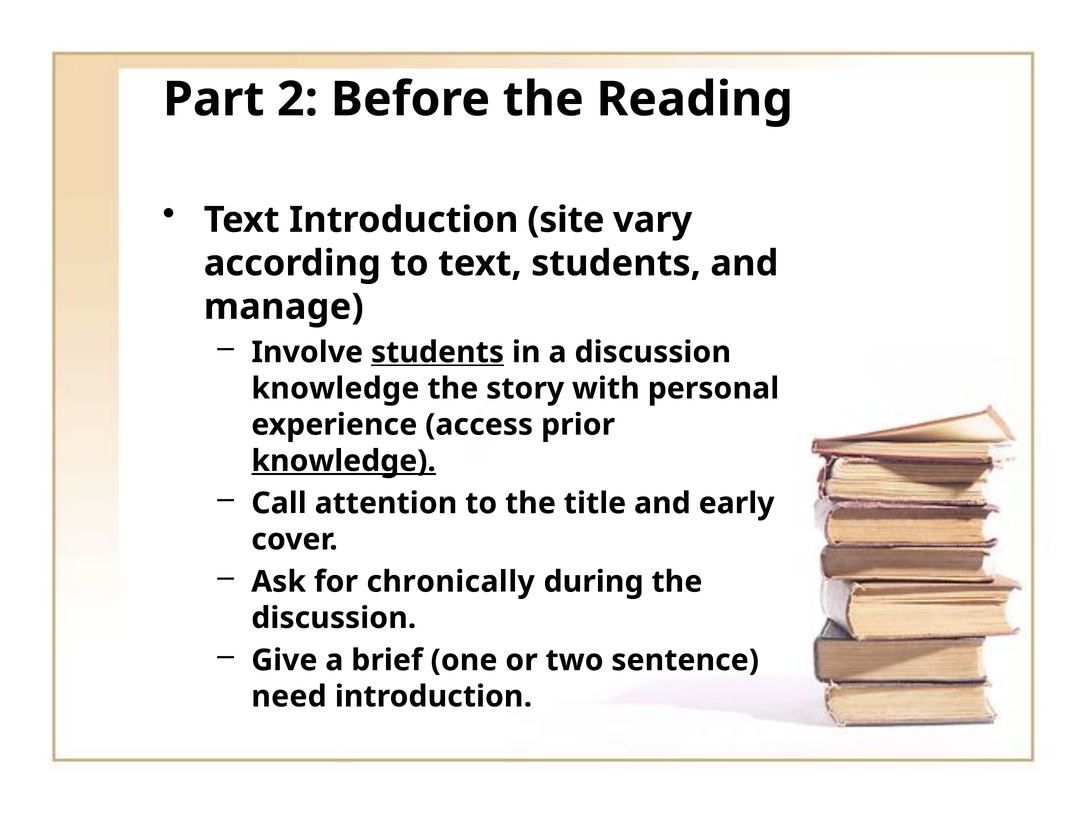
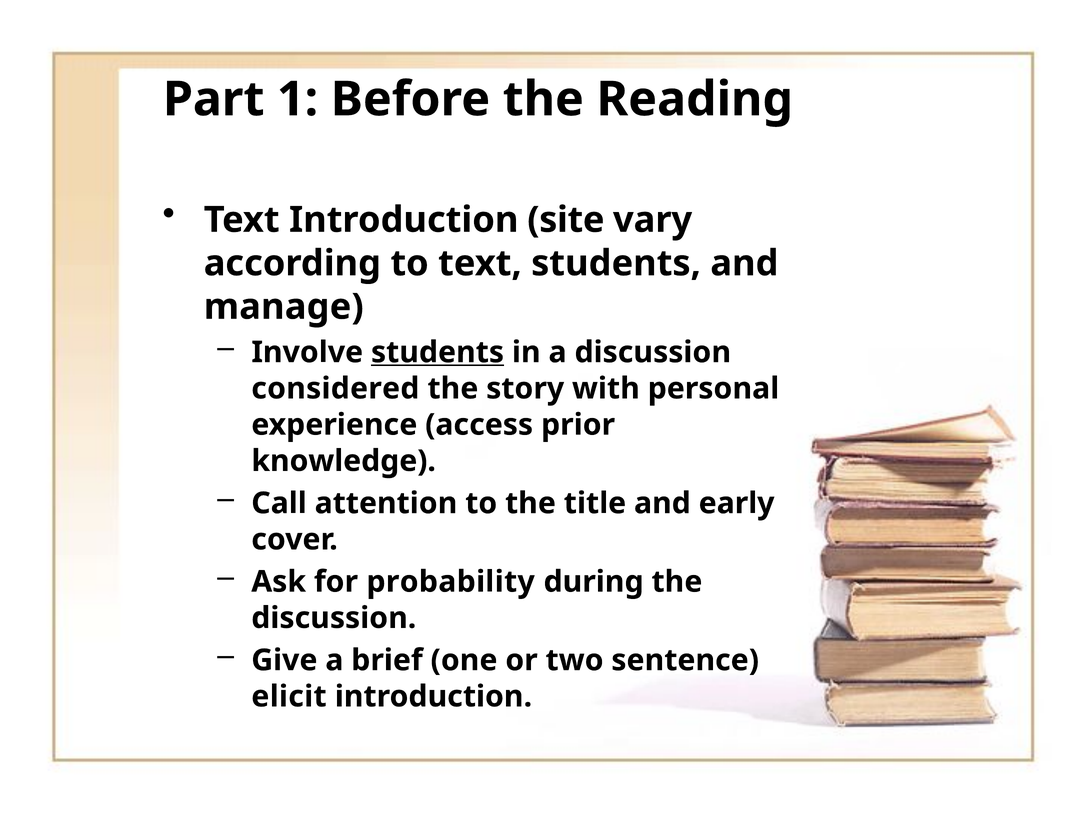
2: 2 -> 1 (298, 99)
knowledge: knowledge -> considered (335, 389)
knowledge underline: present -> none (344, 461)
chronically: chronically -> probability (451, 582)
need: need -> elicit (289, 697)
